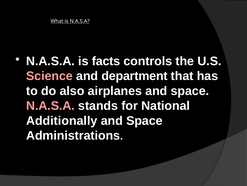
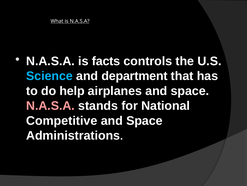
Science colour: pink -> light blue (49, 76)
also: also -> help (72, 91)
Additionally: Additionally -> Competitive (62, 120)
